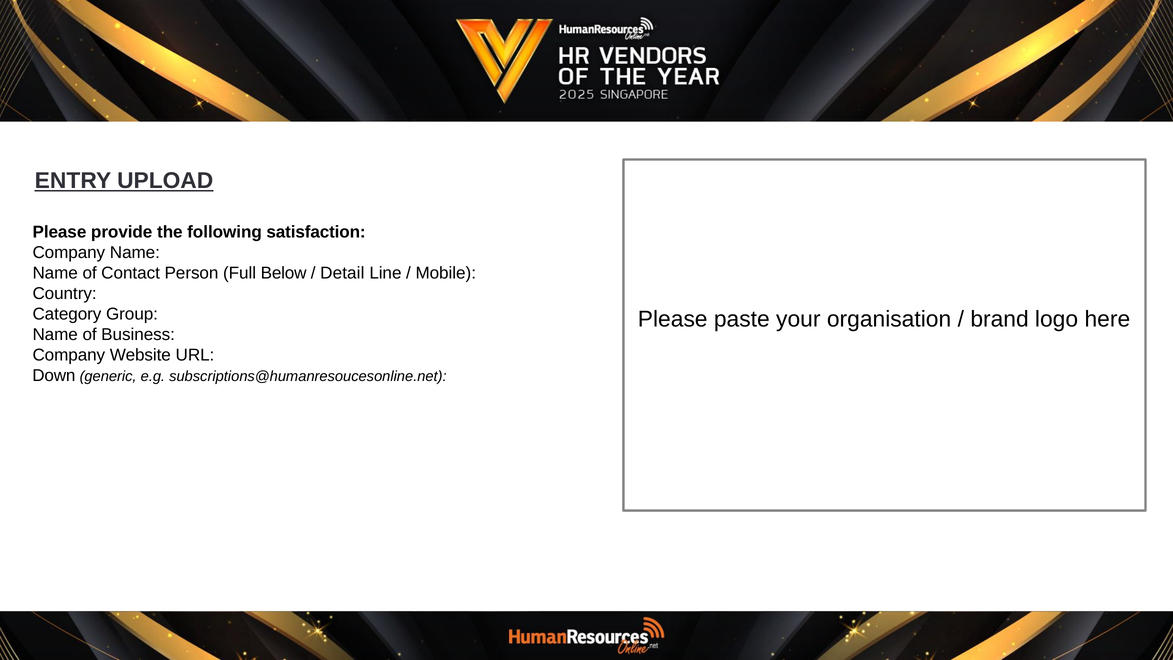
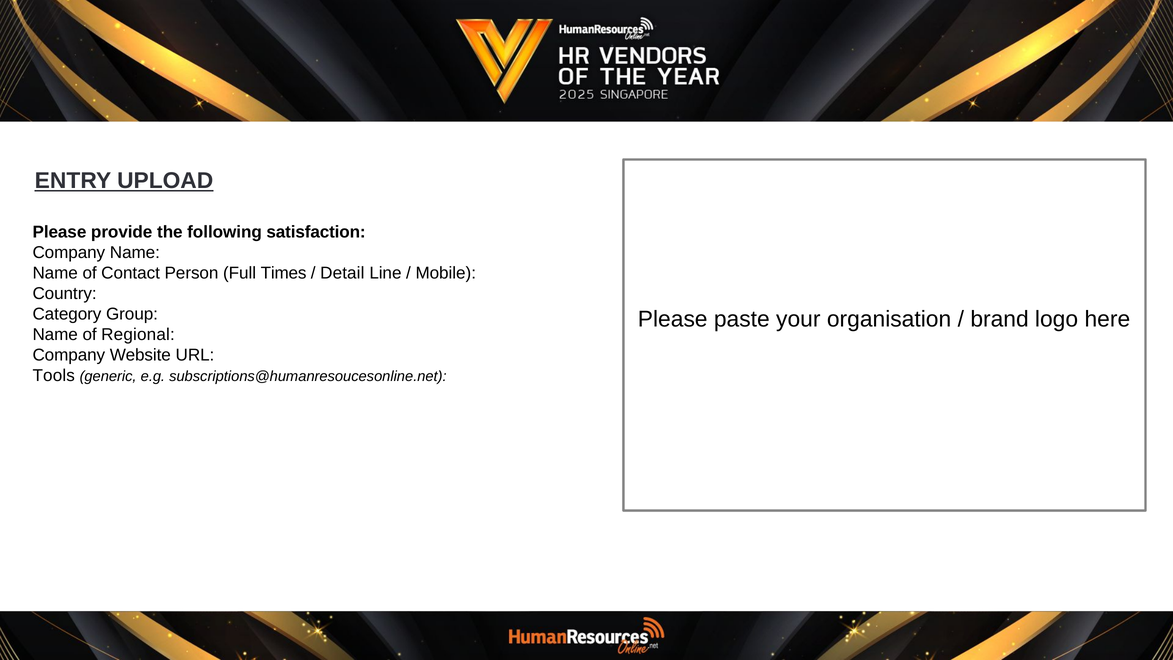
Below: Below -> Times (284, 273)
Business: Business -> Regional (138, 335)
Down: Down -> Tools (54, 376)
